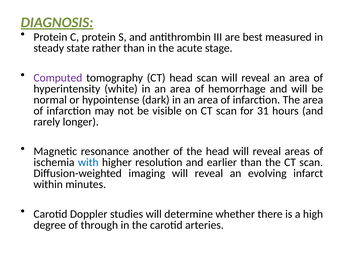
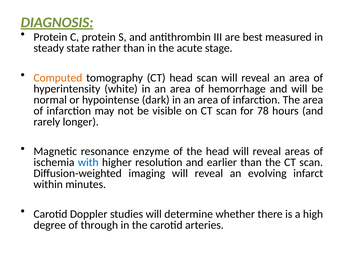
Computed colour: purple -> orange (58, 78)
31: 31 -> 78 (263, 111)
another: another -> enzyme (151, 151)
